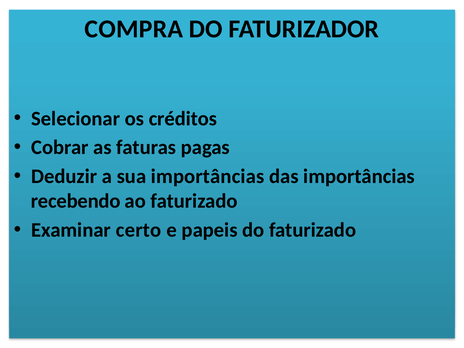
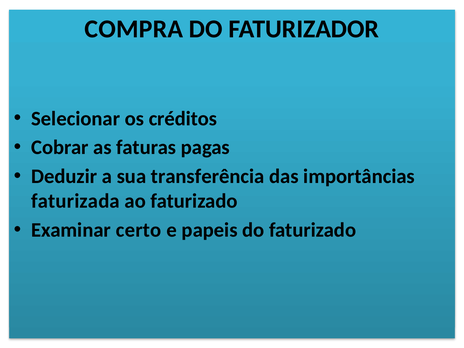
sua importâncias: importâncias -> transferência (208, 176)
recebendo: recebendo -> faturizada (75, 201)
